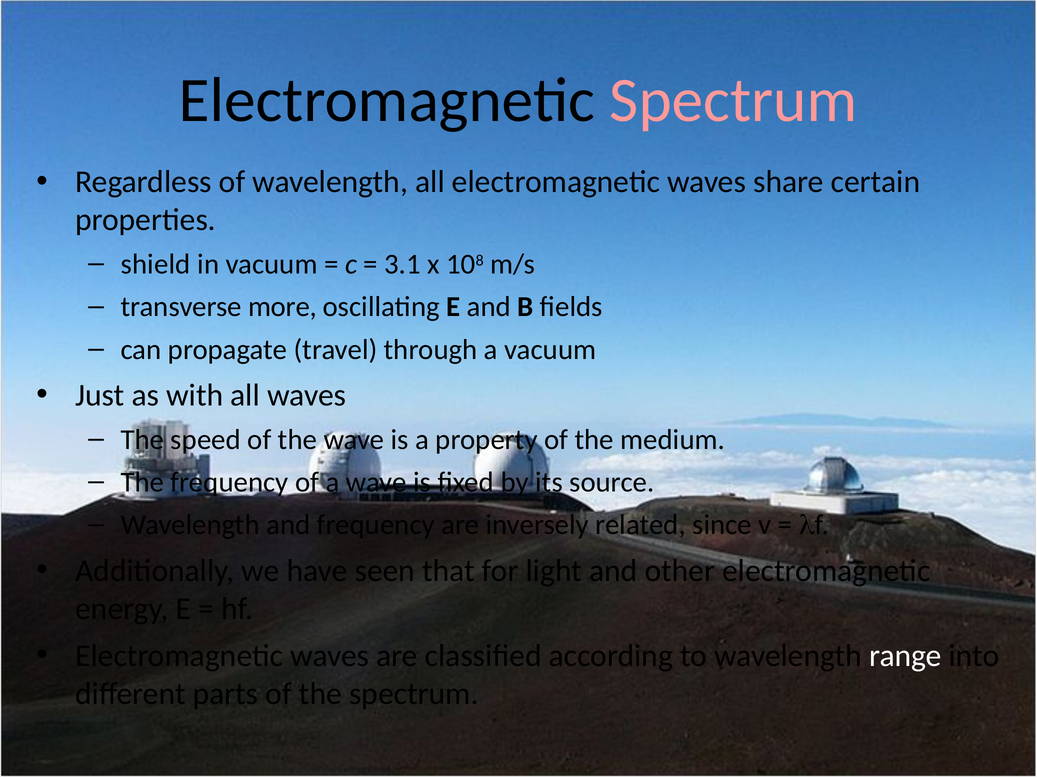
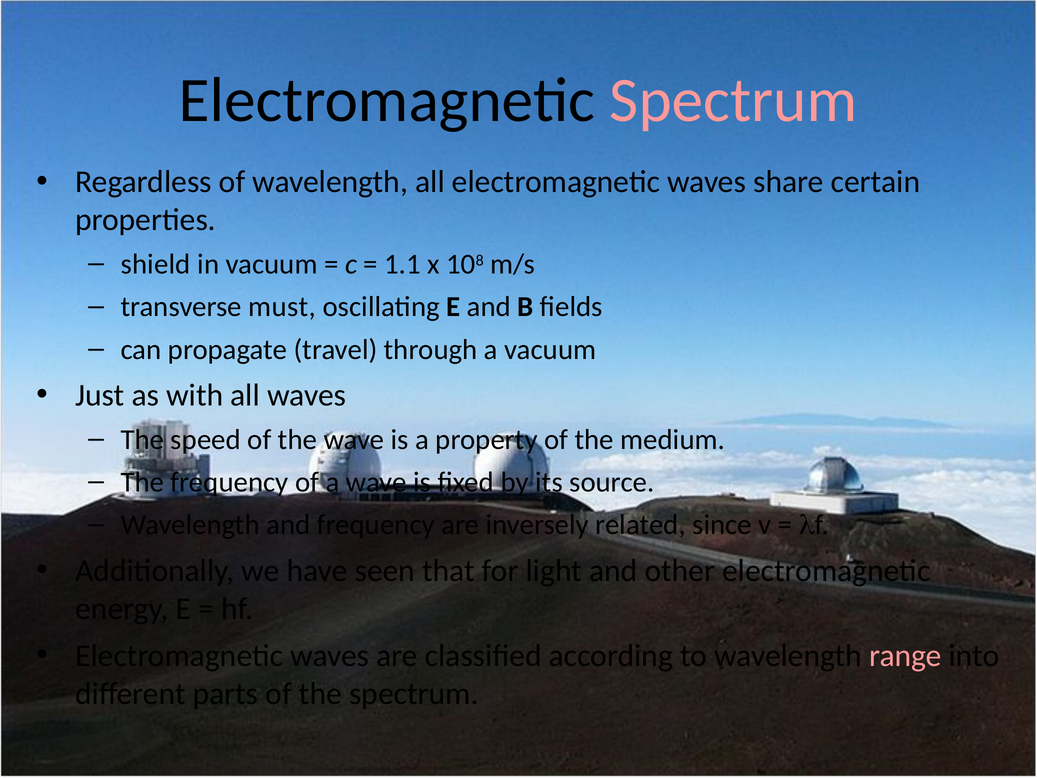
3.1: 3.1 -> 1.1 (403, 264)
more: more -> must (282, 307)
range colour: white -> pink (905, 656)
